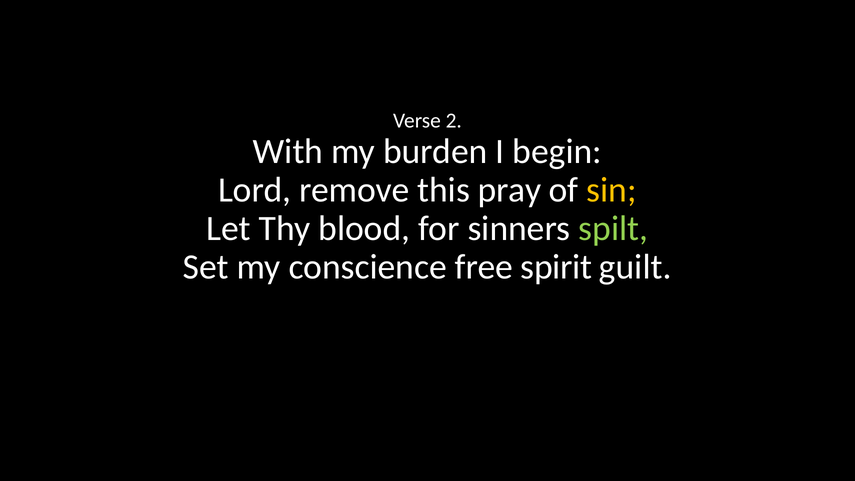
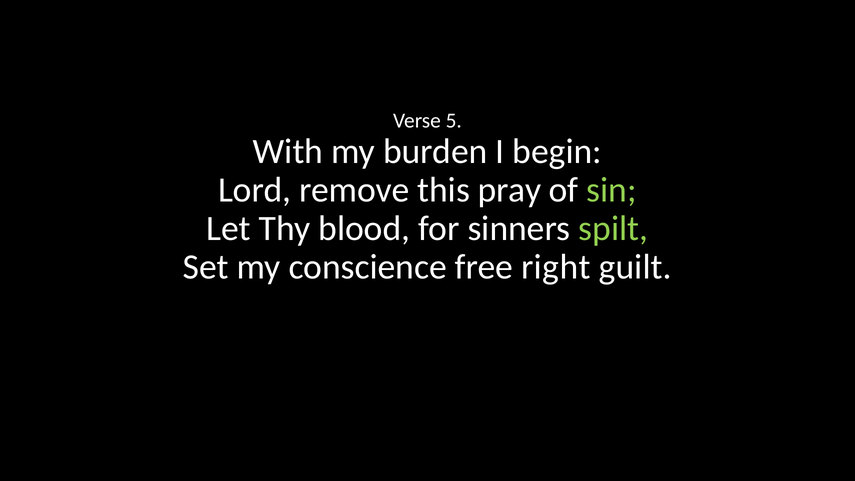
2: 2 -> 5 (454, 121)
sin colour: yellow -> light green (611, 190)
spirit: spirit -> right (556, 267)
